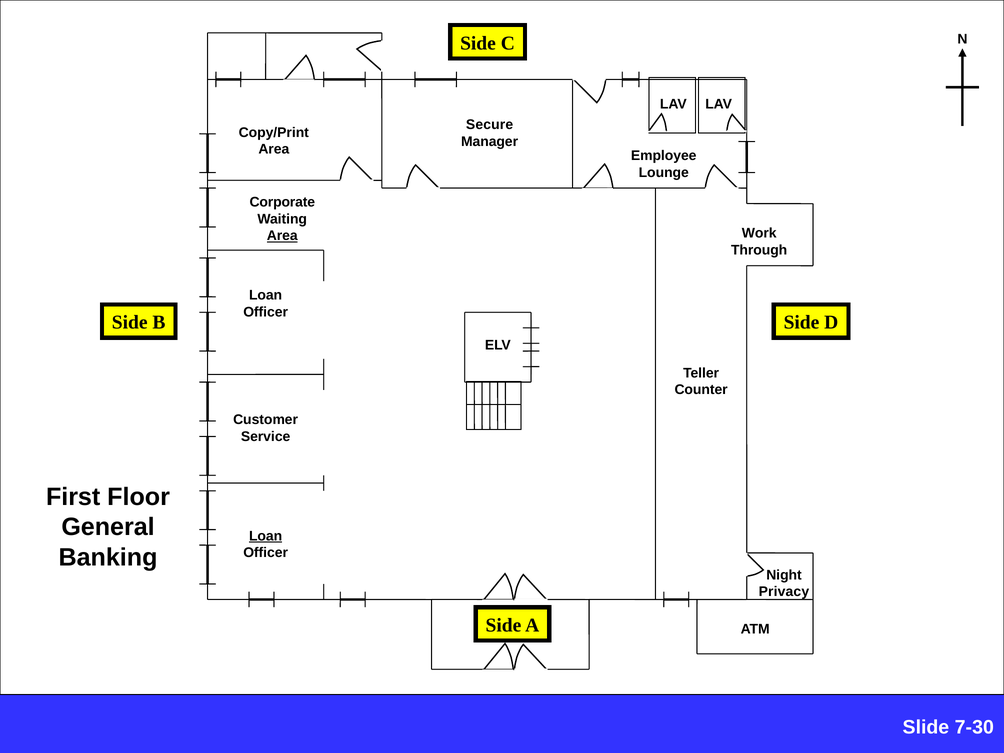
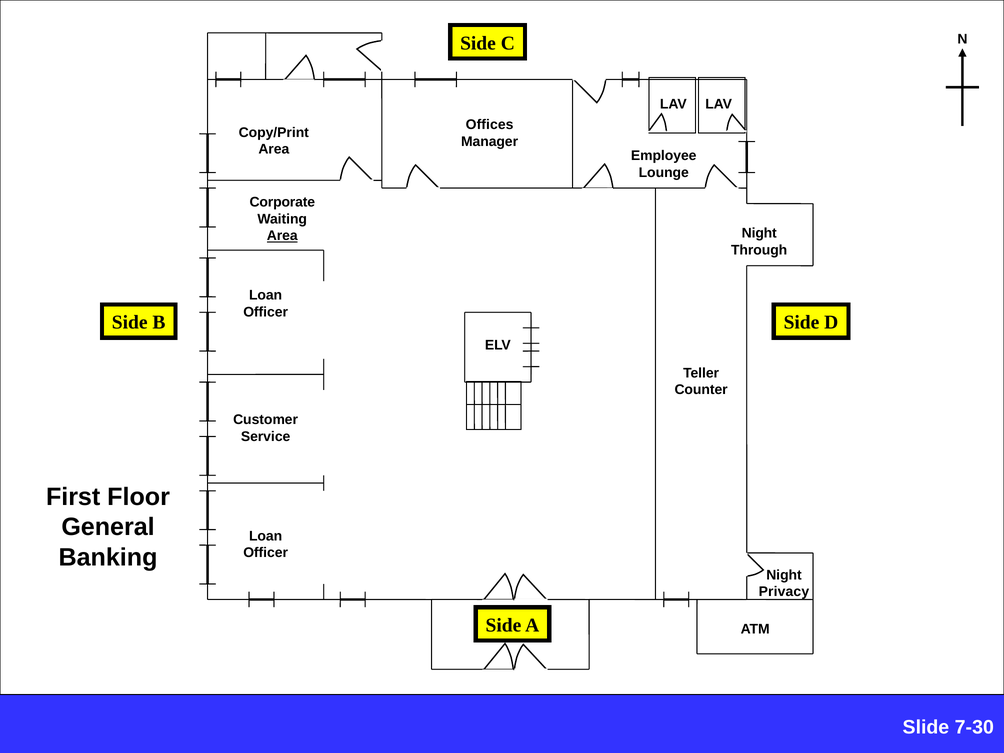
Secure: Secure -> Offices (490, 125)
Work: Work -> Night (759, 233)
Loan underline: present -> none (266, 536)
